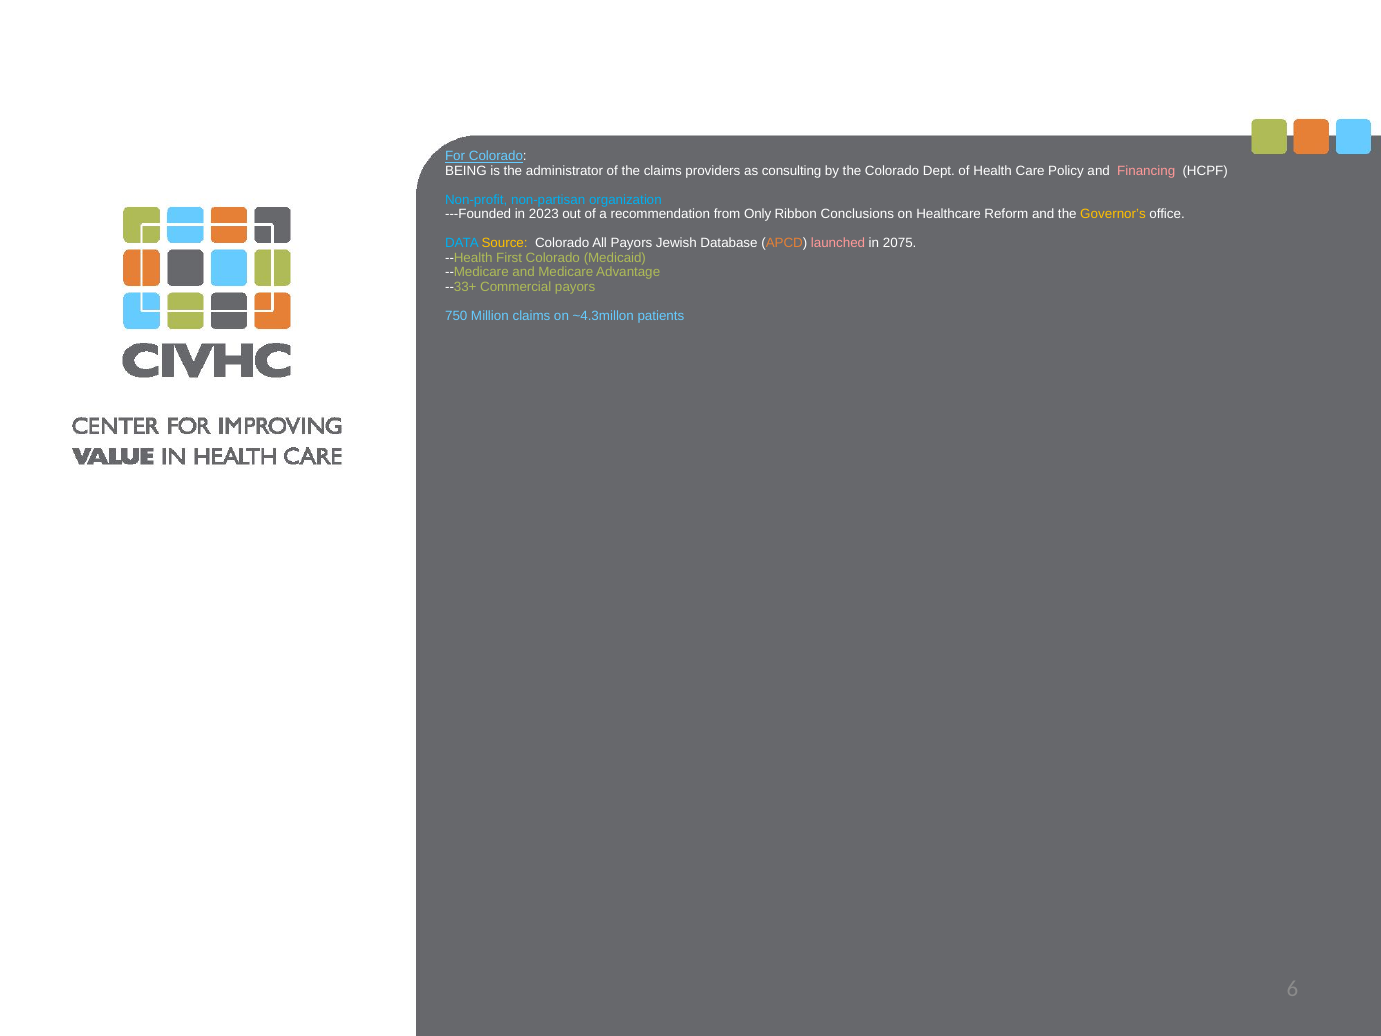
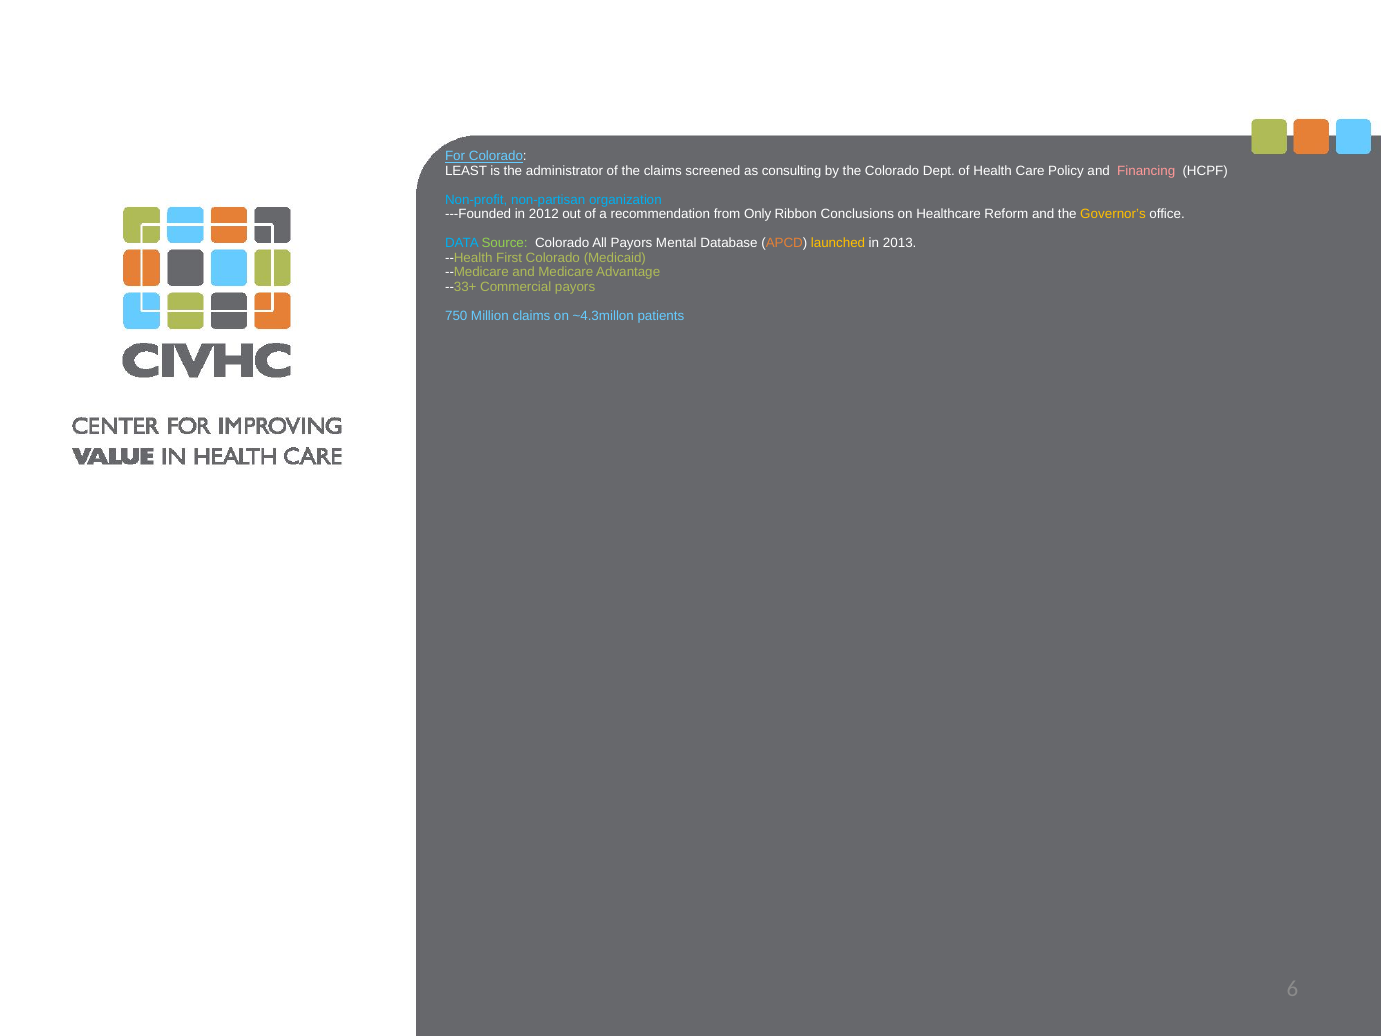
BEING: BEING -> LEAST (466, 171)
providers: providers -> screened (713, 171)
2023: 2023 -> 2012 (544, 214)
Source colour: yellow -> light green (505, 243)
Jewish: Jewish -> Mental (676, 243)
launched colour: pink -> yellow (838, 243)
2075: 2075 -> 2013 (900, 243)
